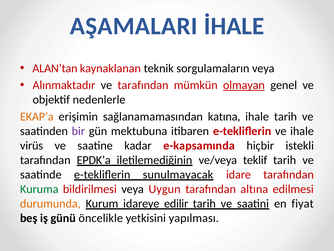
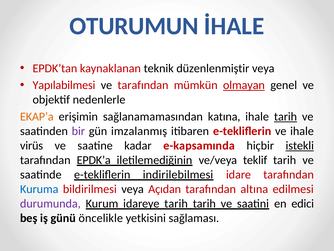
AŞAMALARI: AŞAMALARI -> OTURUMUN (134, 26)
ALAN’tan: ALAN’tan -> EPDK’tan (55, 68)
sorgulamaların: sorgulamaların -> düzenlenmiştir (213, 68)
Alınmaktadır: Alınmaktadır -> Yapılabilmesi (64, 85)
tarih underline: none -> present (286, 116)
mektubuna: mektubuna -> imzalanmış (139, 131)
istekli underline: none -> present (300, 145)
sunulmayacak: sunulmayacak -> indirilebilmesi (178, 174)
Kuruma colour: green -> blue (39, 189)
Uygun: Uygun -> Açıdan (165, 189)
durumunda colour: orange -> purple (50, 203)
idareye edilir: edilir -> tarih (176, 203)
fiyat: fiyat -> edici (303, 203)
yapılması: yapılması -> sağlaması (194, 218)
